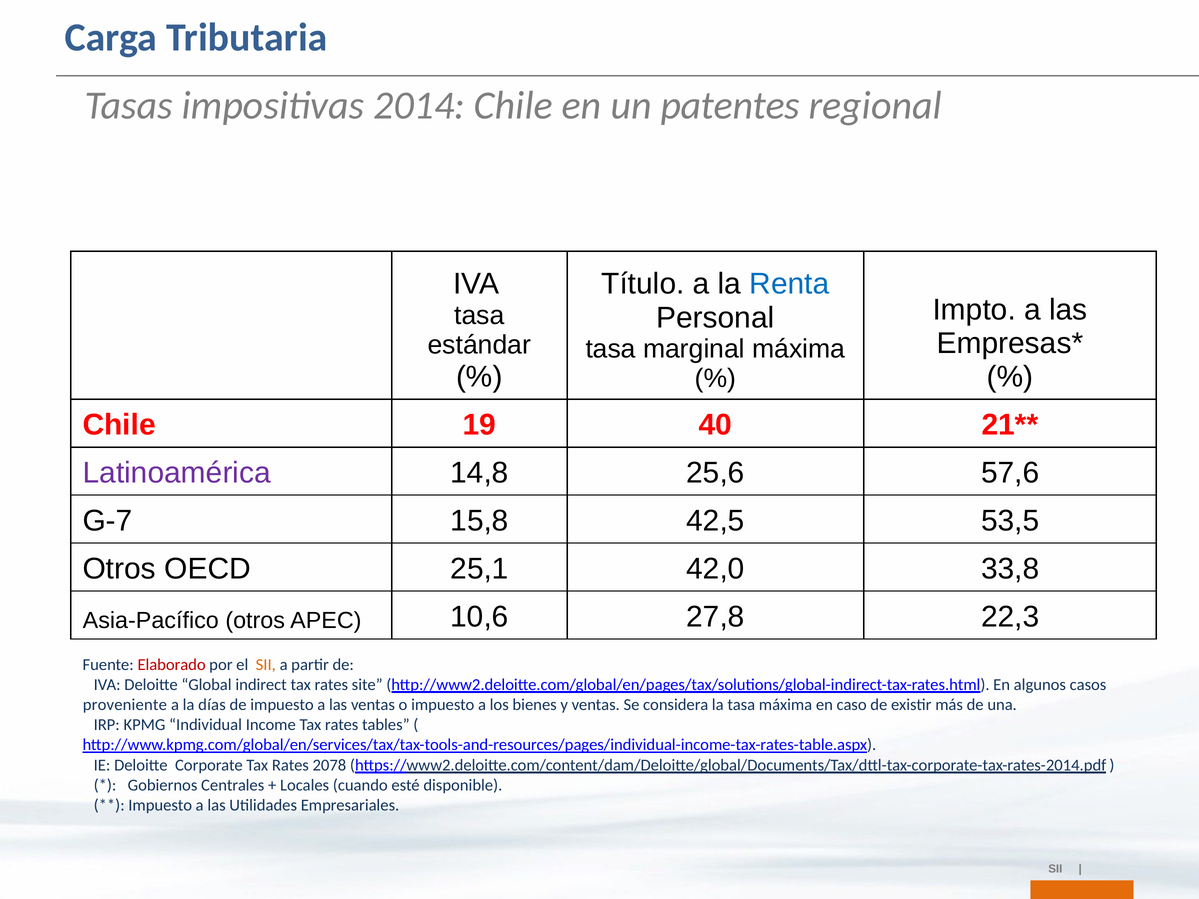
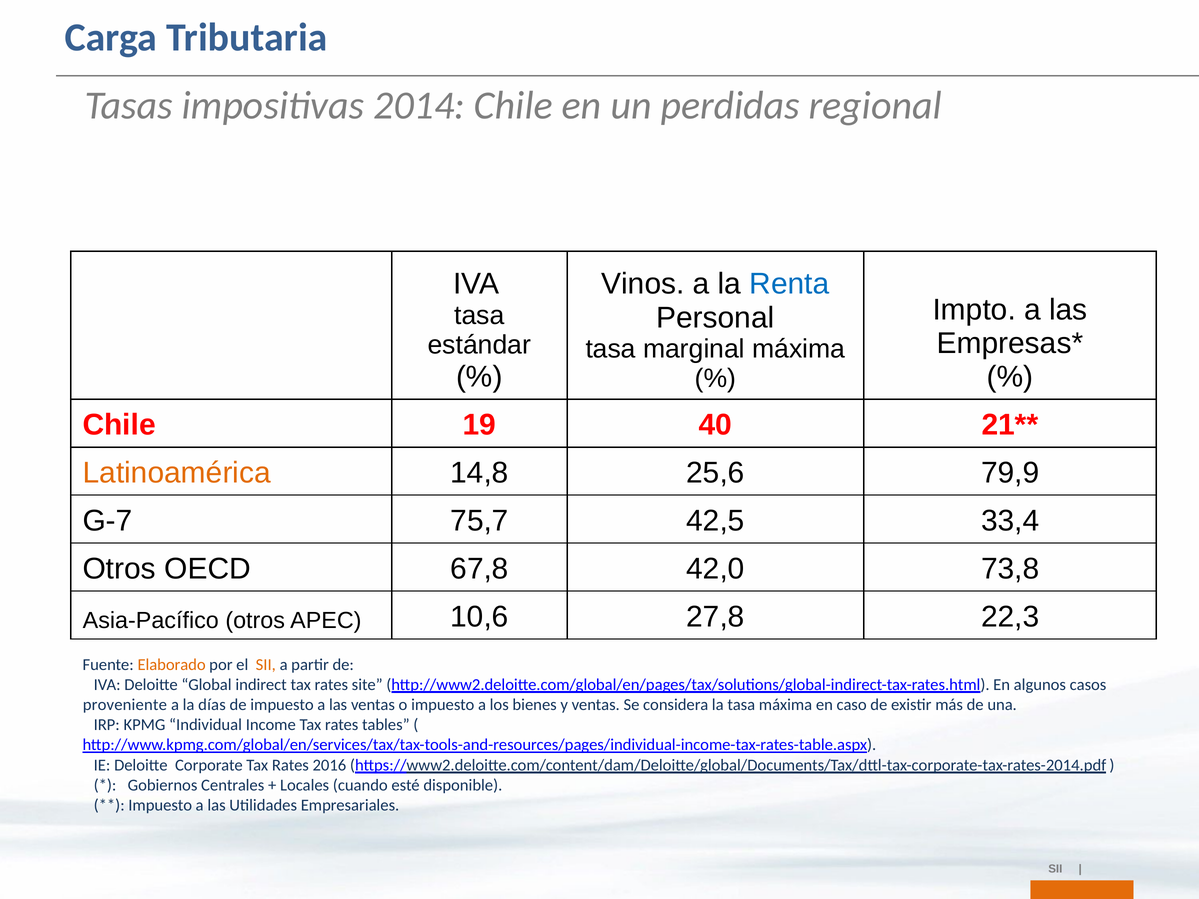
patentes: patentes -> perdidas (730, 106)
Título: Título -> Vinos (643, 284)
Latinoamérica colour: purple -> orange (177, 473)
57,6: 57,6 -> 79,9 (1010, 473)
15,8: 15,8 -> 75,7 (479, 521)
53,5: 53,5 -> 33,4 (1010, 521)
25,1: 25,1 -> 67,8 (479, 569)
33,8: 33,8 -> 73,8 (1010, 569)
Elaborado colour: red -> orange (172, 665)
2078: 2078 -> 2016 (329, 765)
